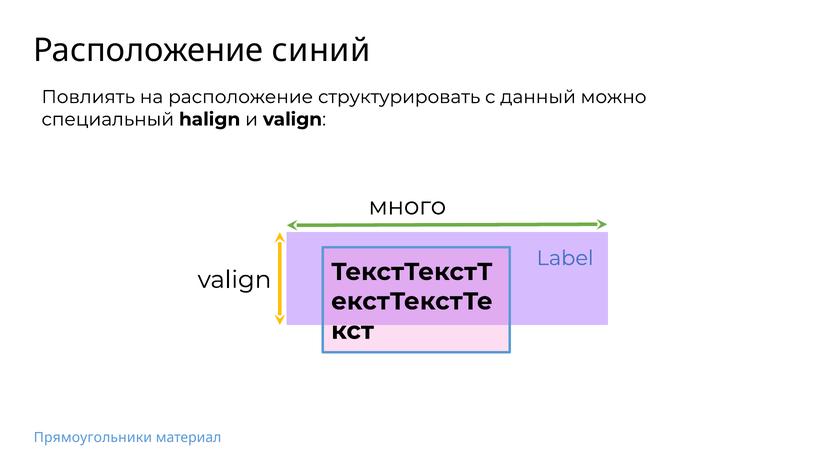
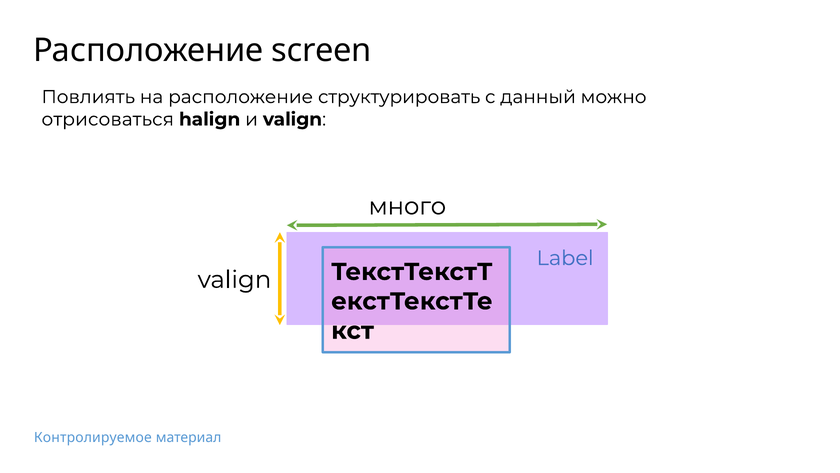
синий: синий -> screen (321, 51)
специальный: специальный -> отрисоваться (108, 119)
Прямоугольники: Прямоугольники -> Контролируемое (93, 437)
